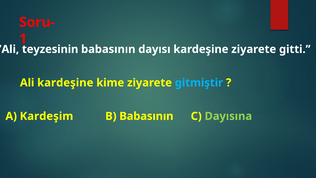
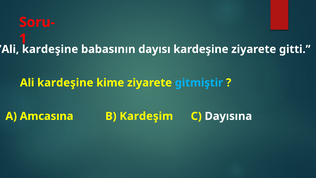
teyzesinin: teyzesinin -> kardeşine (50, 49)
Kardeşim: Kardeşim -> Amcasına (47, 116)
B Babasının: Babasının -> Kardeşim (146, 116)
Dayısına colour: light green -> white (228, 116)
